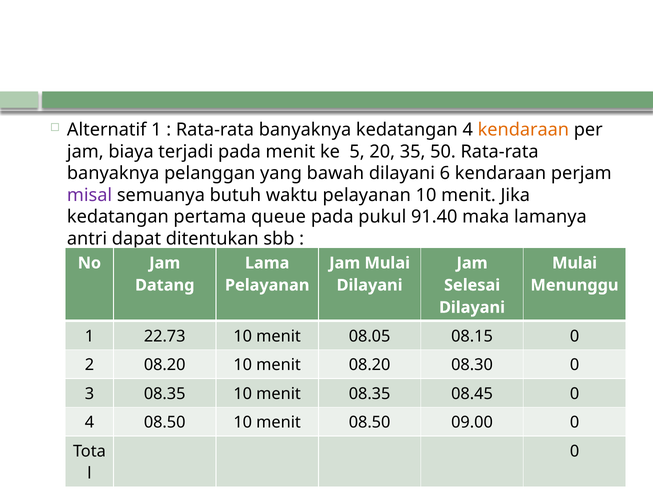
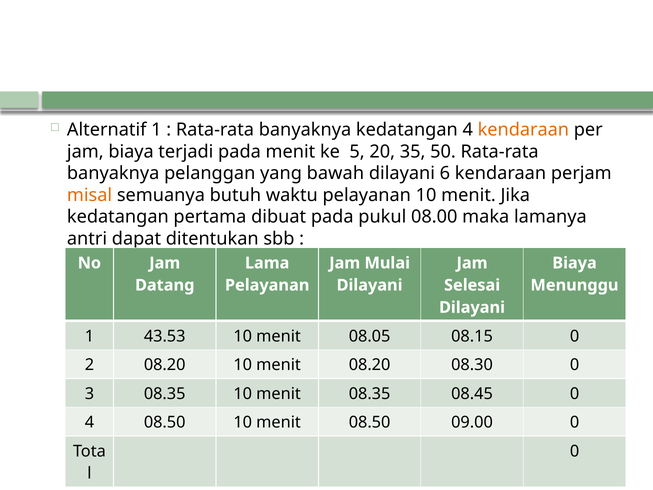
misal colour: purple -> orange (90, 195)
queue: queue -> dibuat (279, 217)
91.40: 91.40 -> 08.00 (434, 217)
Mulai: Mulai -> Biaya (575, 263)
22.73: 22.73 -> 43.53 (165, 336)
